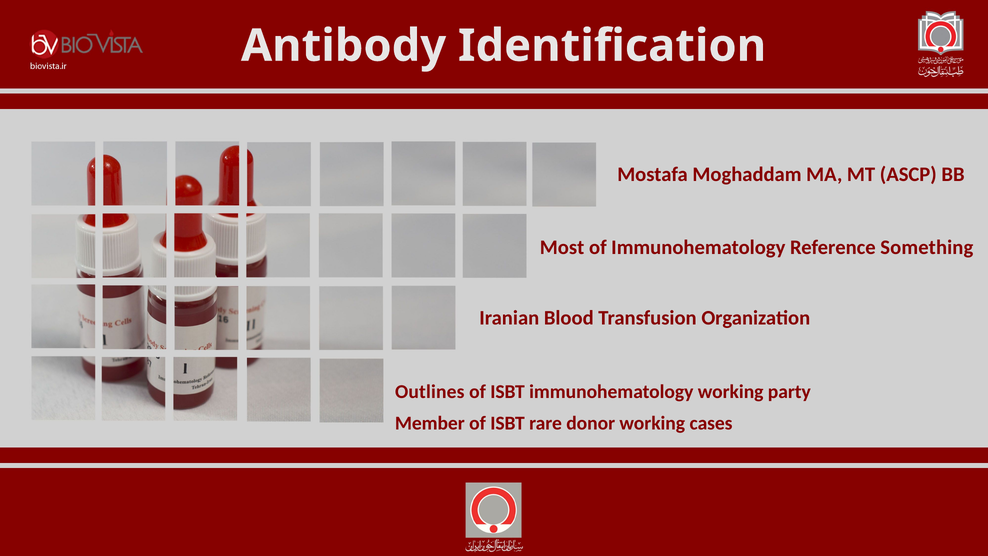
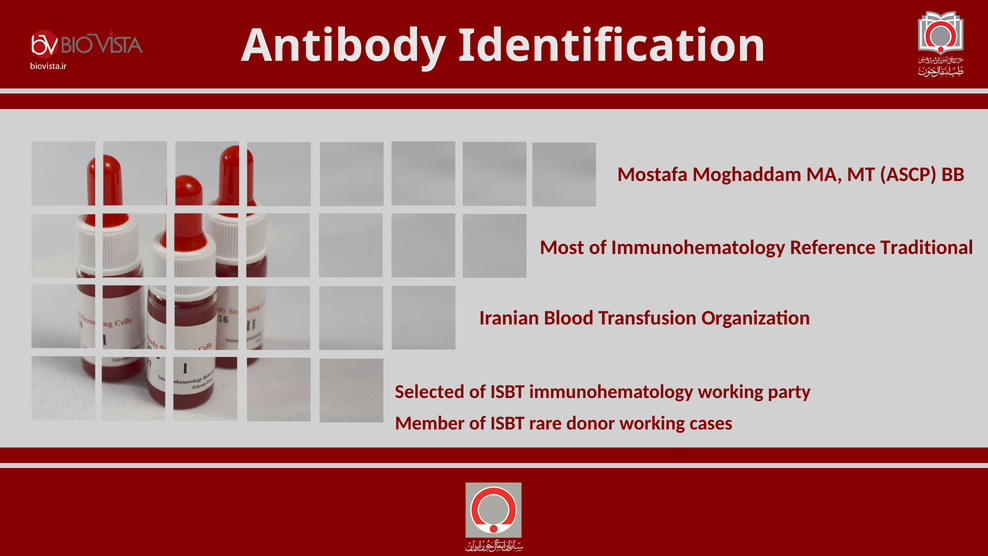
Something: Something -> Traditional (927, 247)
Outlines: Outlines -> Selected (430, 392)
